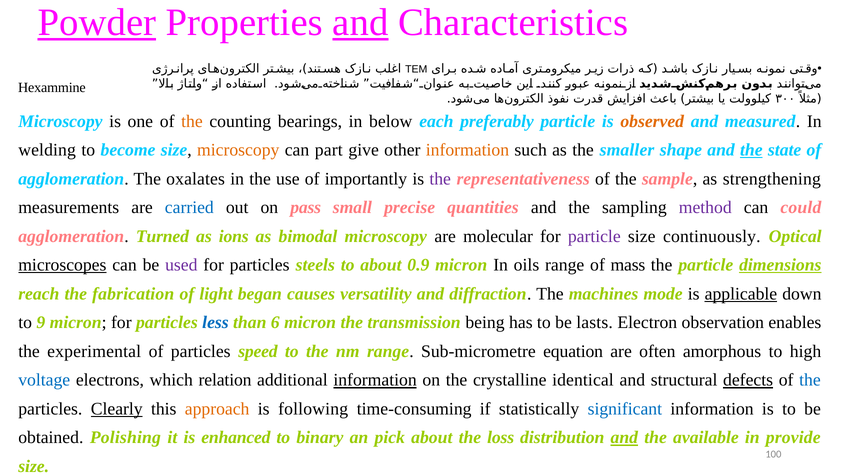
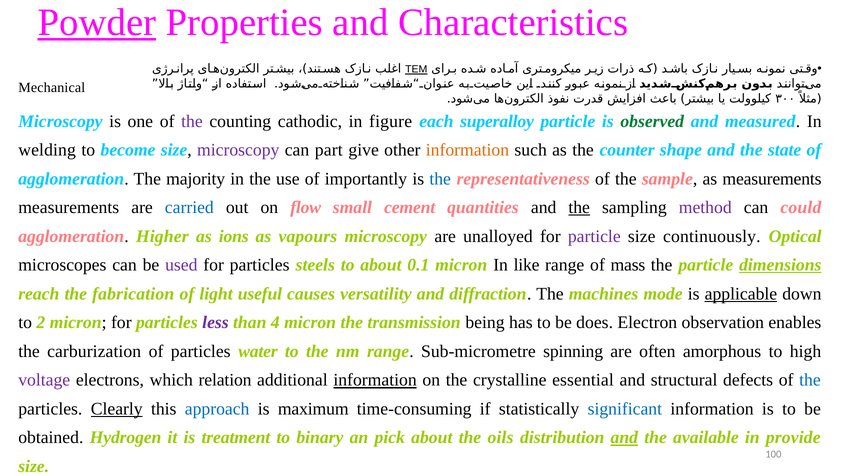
and underline: present -> none (360, 22)
TEM underline: none -> present (416, 69)
Hexammine: Hexammine -> Mechanical (52, 87)
the colour: orange -> purple (192, 121)
bearings: bearings -> cathodic (310, 121)
below: below -> figure (391, 121)
preferably: preferably -> superalloy (497, 121)
observed colour: orange -> green (652, 121)
microscopy colour: orange -> purple (238, 150)
smaller: smaller -> counter (627, 150)
the underline: present -> none (751, 150)
oxalates: oxalates -> majority (196, 179)
the colour: purple -> blue (440, 179)
as strengthening: strengthening -> measurements (772, 179)
pass: pass -> flow (306, 208)
precise: precise -> cement (410, 208)
the underline: none -> present (579, 208)
Turned: Turned -> Higher (162, 236)
bimodal: bimodal -> vapours (308, 236)
molecular: molecular -> unalloyed (498, 236)
microscopes underline: present -> none (62, 265)
0.9: 0.9 -> 0.1 (418, 265)
oils: oils -> like (527, 265)
began: began -> useful (260, 294)
9: 9 -> 2 (41, 323)
less colour: blue -> purple (215, 323)
6: 6 -> 4 (275, 323)
lasts: lasts -> does (595, 323)
experimental: experimental -> carburization (94, 351)
speed: speed -> water (258, 351)
equation: equation -> spinning (573, 351)
voltage colour: blue -> purple (44, 380)
identical: identical -> essential (583, 380)
defects underline: present -> none (748, 380)
approach colour: orange -> blue (217, 409)
following: following -> maximum (313, 409)
Polishing: Polishing -> Hydrogen (126, 438)
enhanced: enhanced -> treatment (236, 438)
loss: loss -> oils (501, 438)
